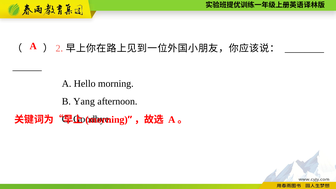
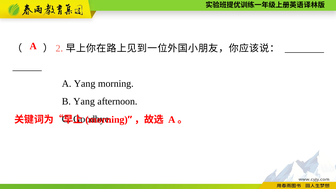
A Hello: Hello -> Yang (85, 84)
